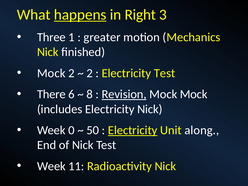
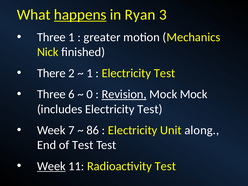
Right: Right -> Ryan (140, 15)
Mock: Mock -> There (51, 73)
2: 2 -> 1 (90, 73)
There: There -> Three (51, 94)
8: 8 -> 0 (90, 94)
includes Electricity Nick: Nick -> Test (150, 109)
0: 0 -> 7 (72, 130)
50: 50 -> 86 (93, 130)
Electricity underline: present -> none (133, 130)
of Nick: Nick -> Test (83, 145)
Week underline: none -> present (51, 166)
Radioactivity Nick: Nick -> Test (165, 166)
